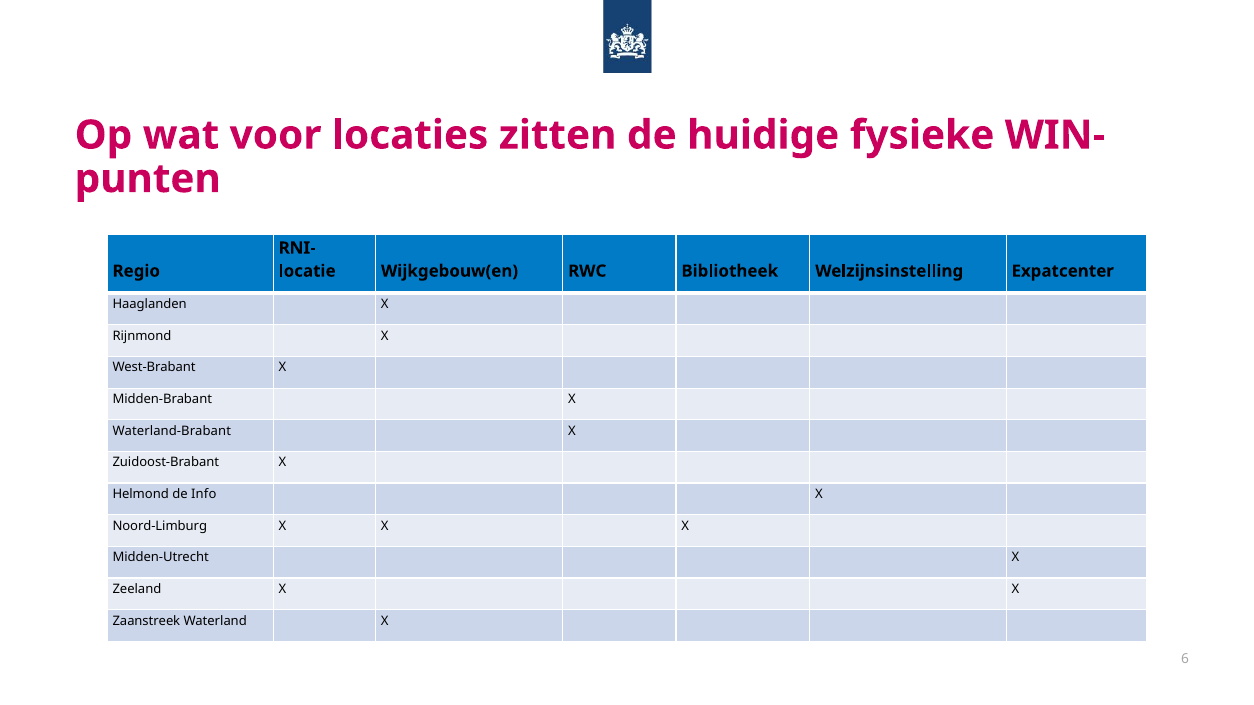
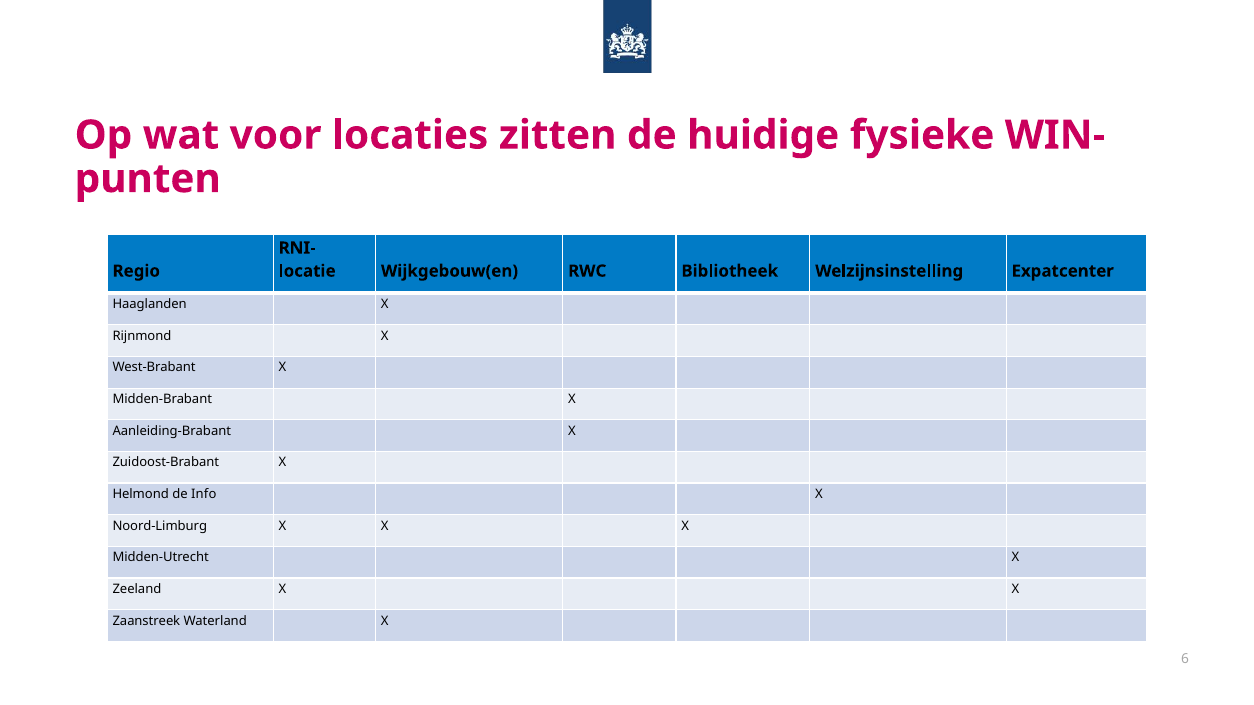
Waterland-Brabant: Waterland-Brabant -> Aanleiding-Brabant (172, 431)
